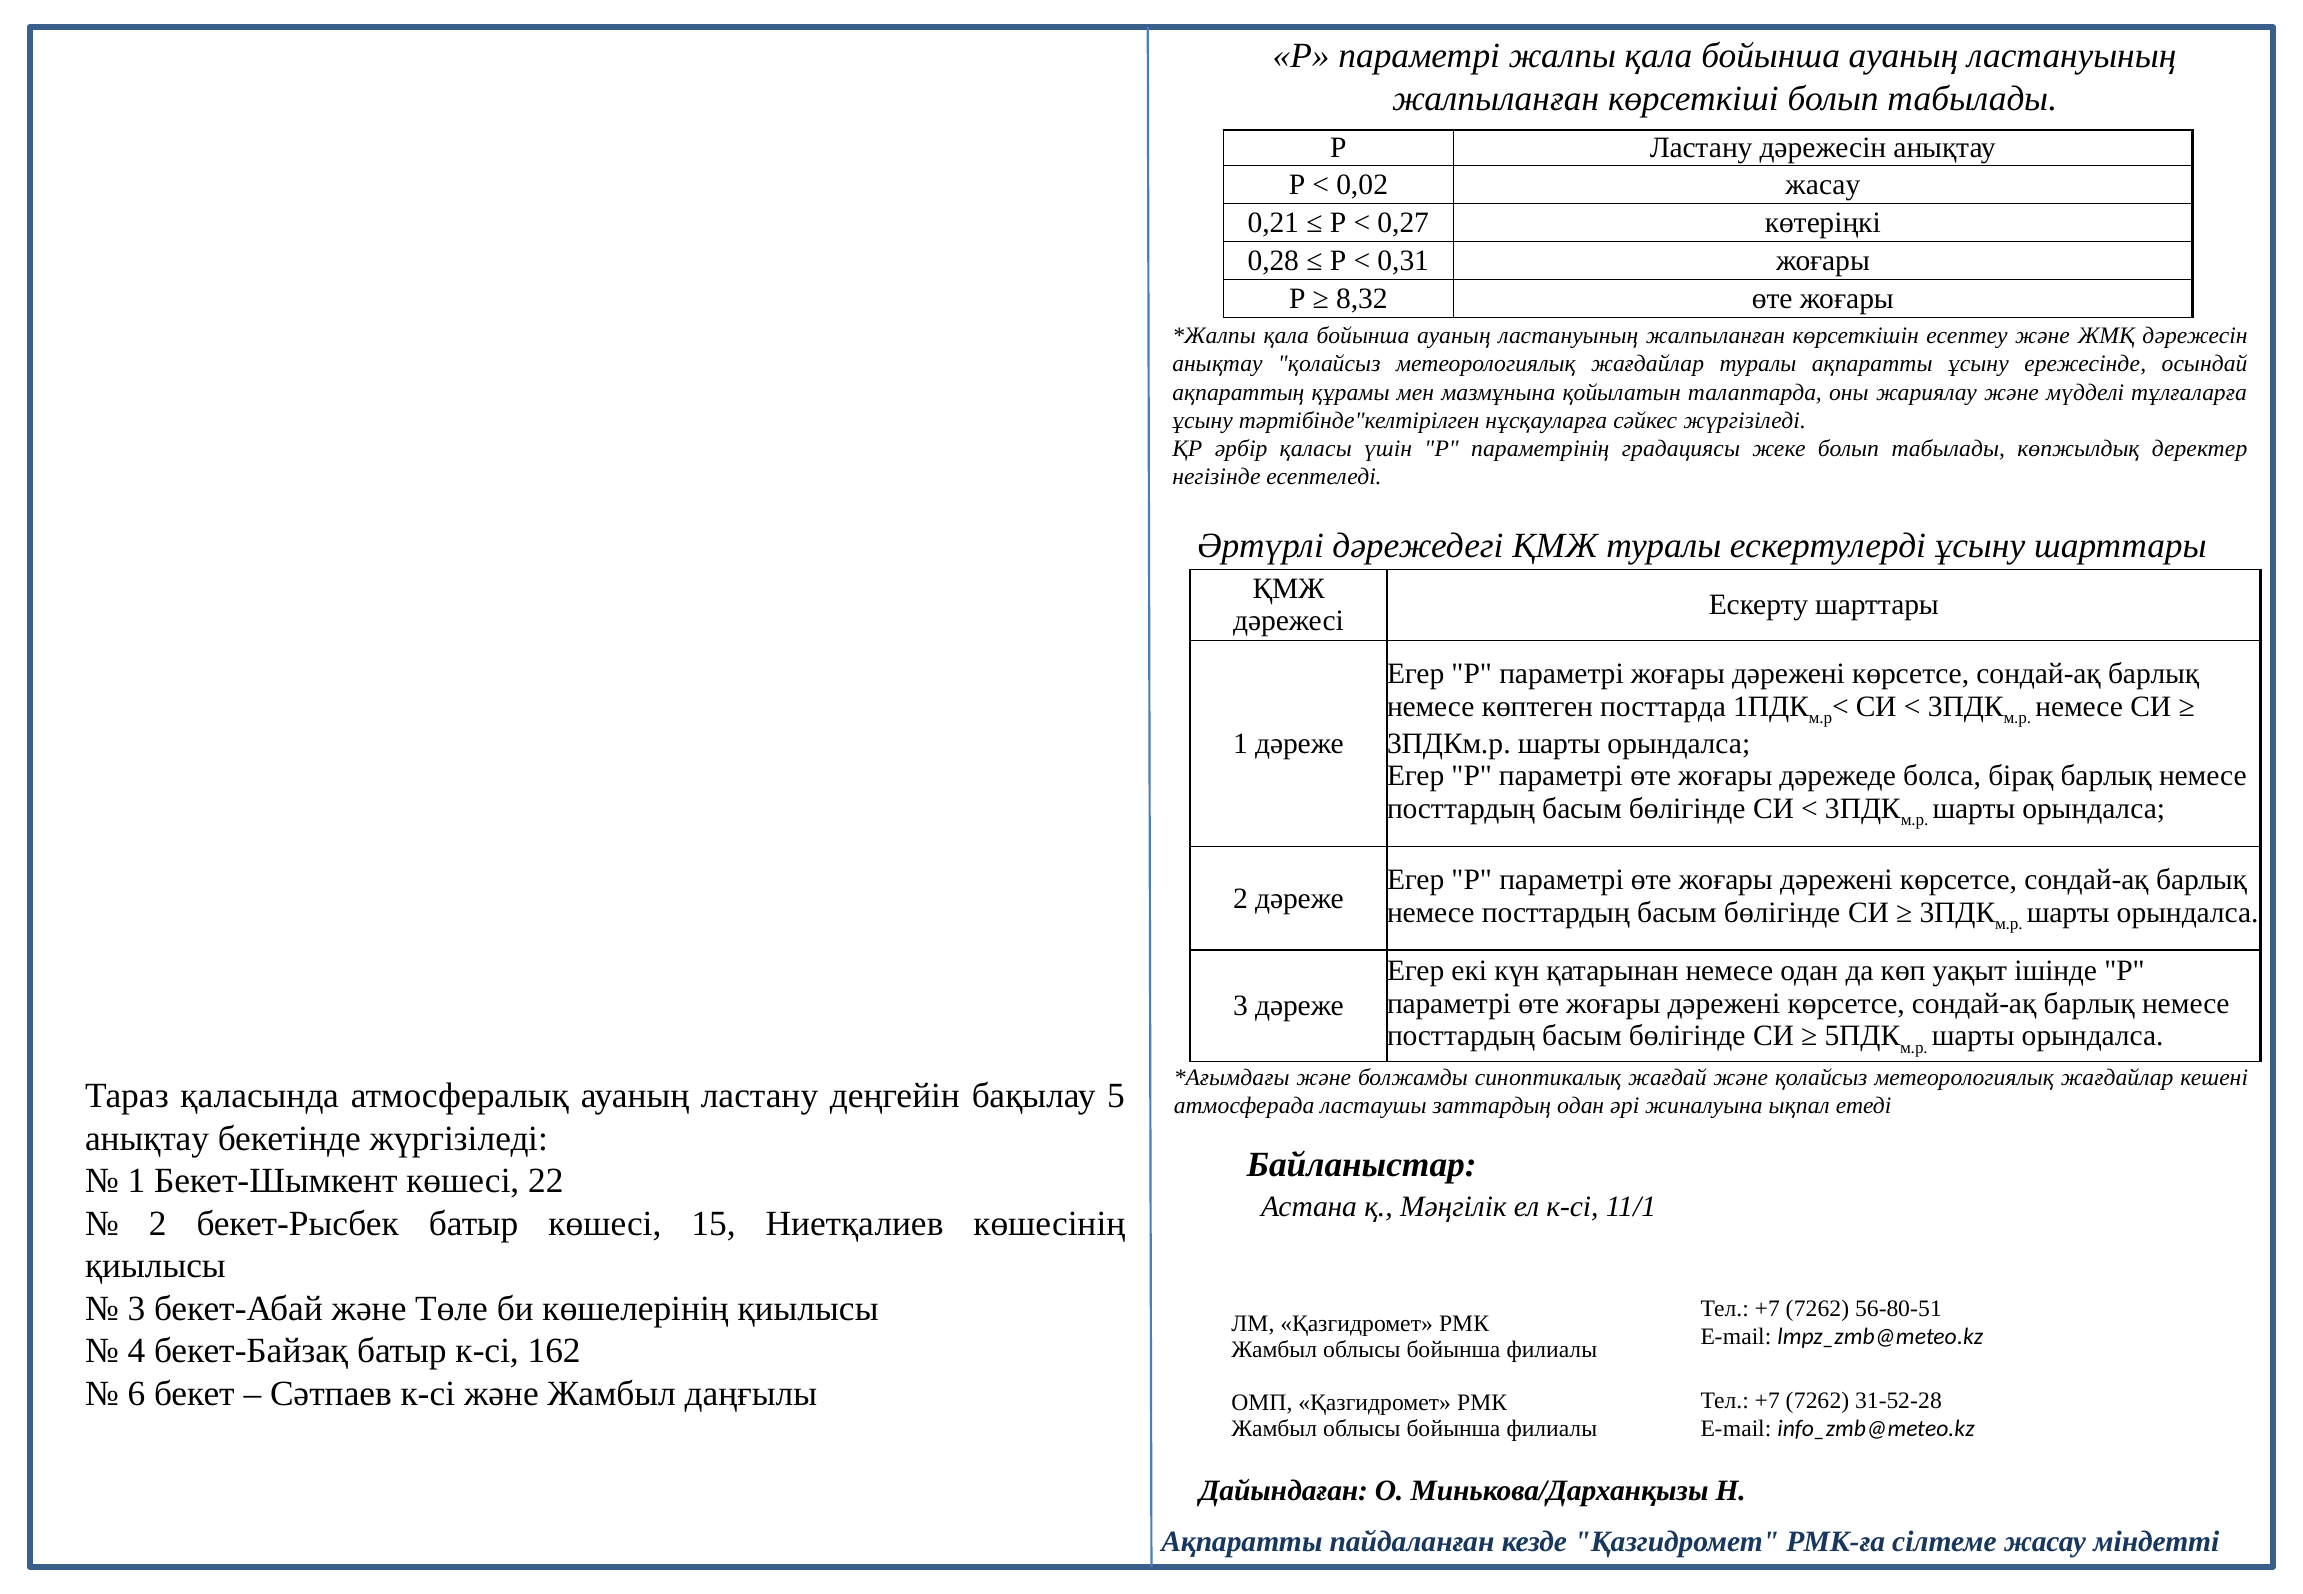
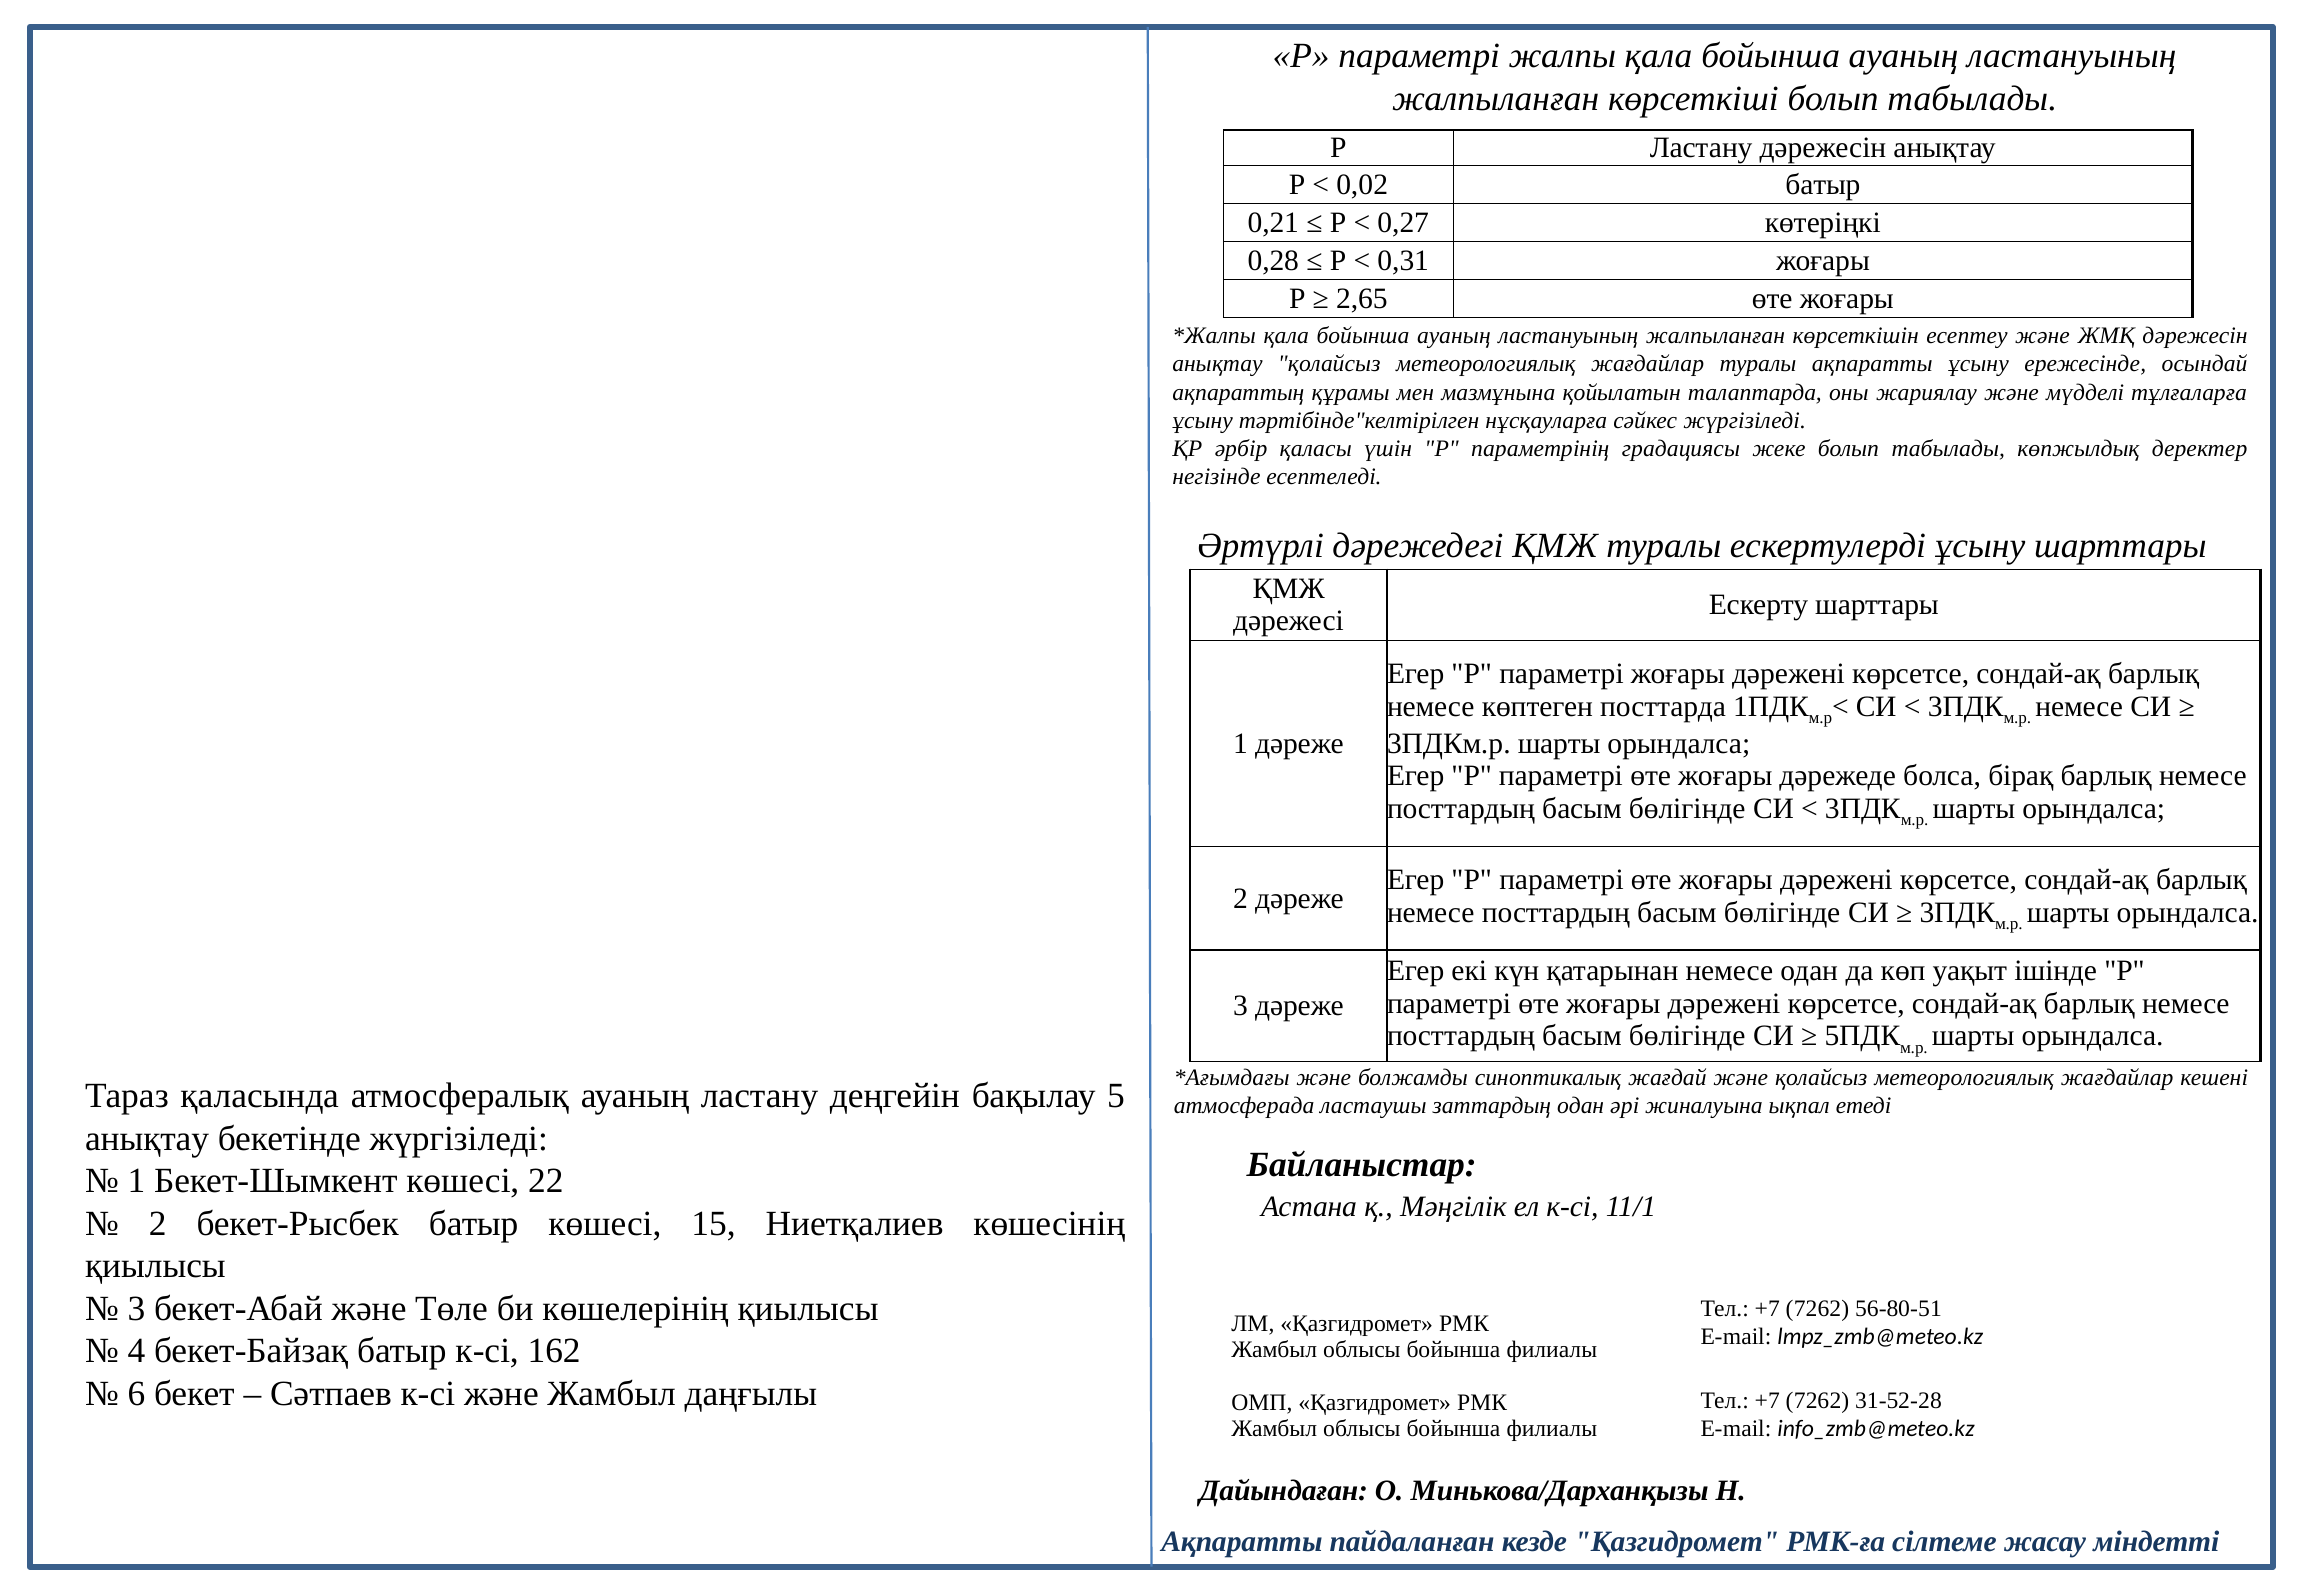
0,02 жасау: жасау -> батыр (1823, 185)
8,32: 8,32 -> 2,65 (1362, 298)
